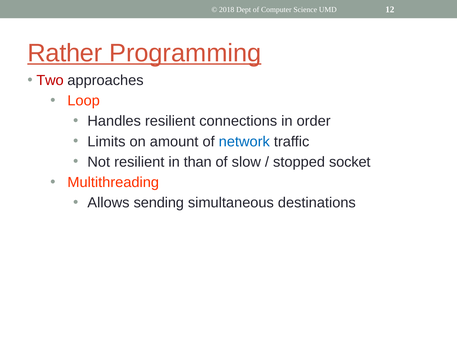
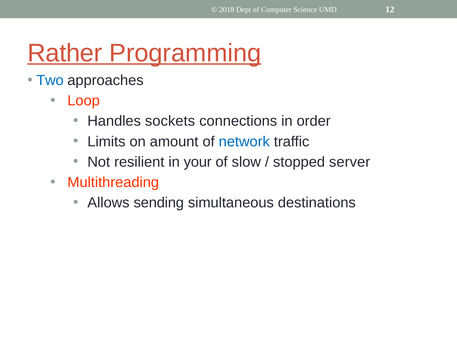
Two colour: red -> blue (50, 81)
Handles resilient: resilient -> sockets (170, 121)
than: than -> your (198, 162)
socket: socket -> server (350, 162)
